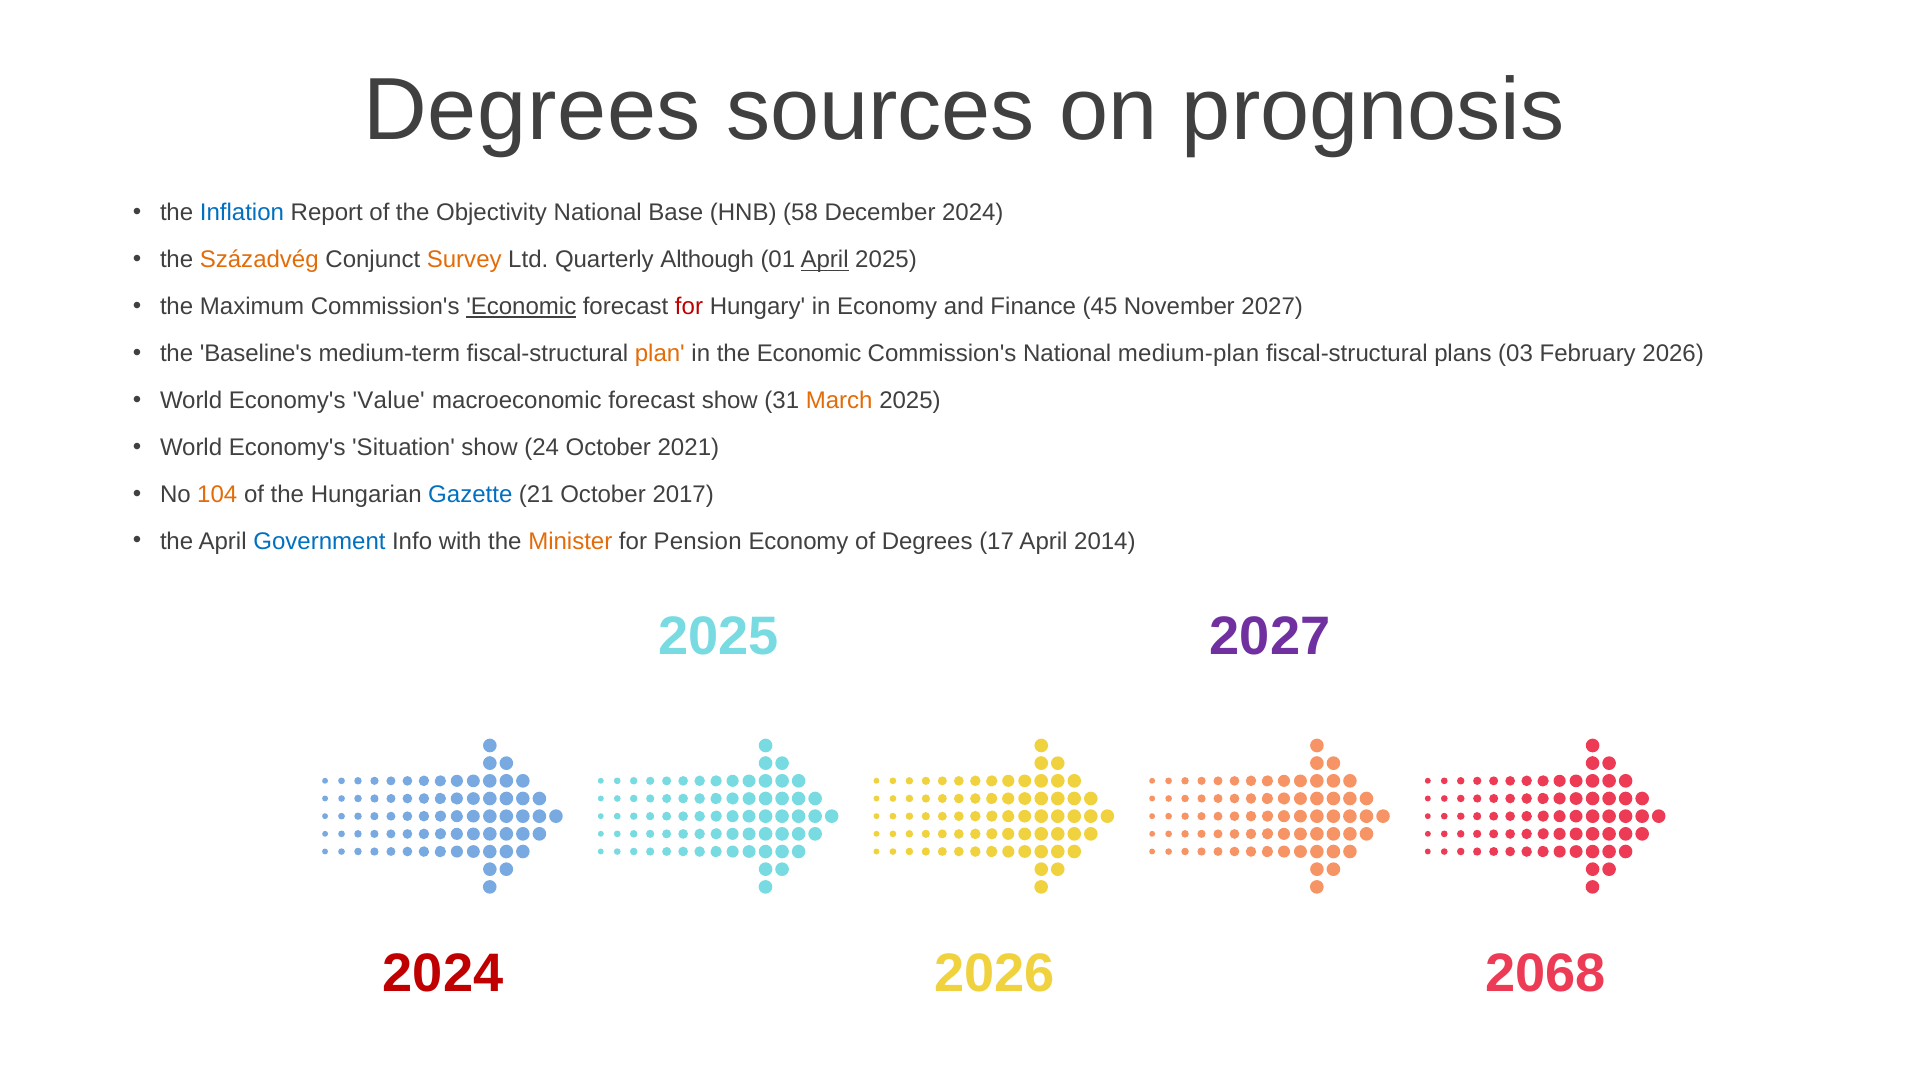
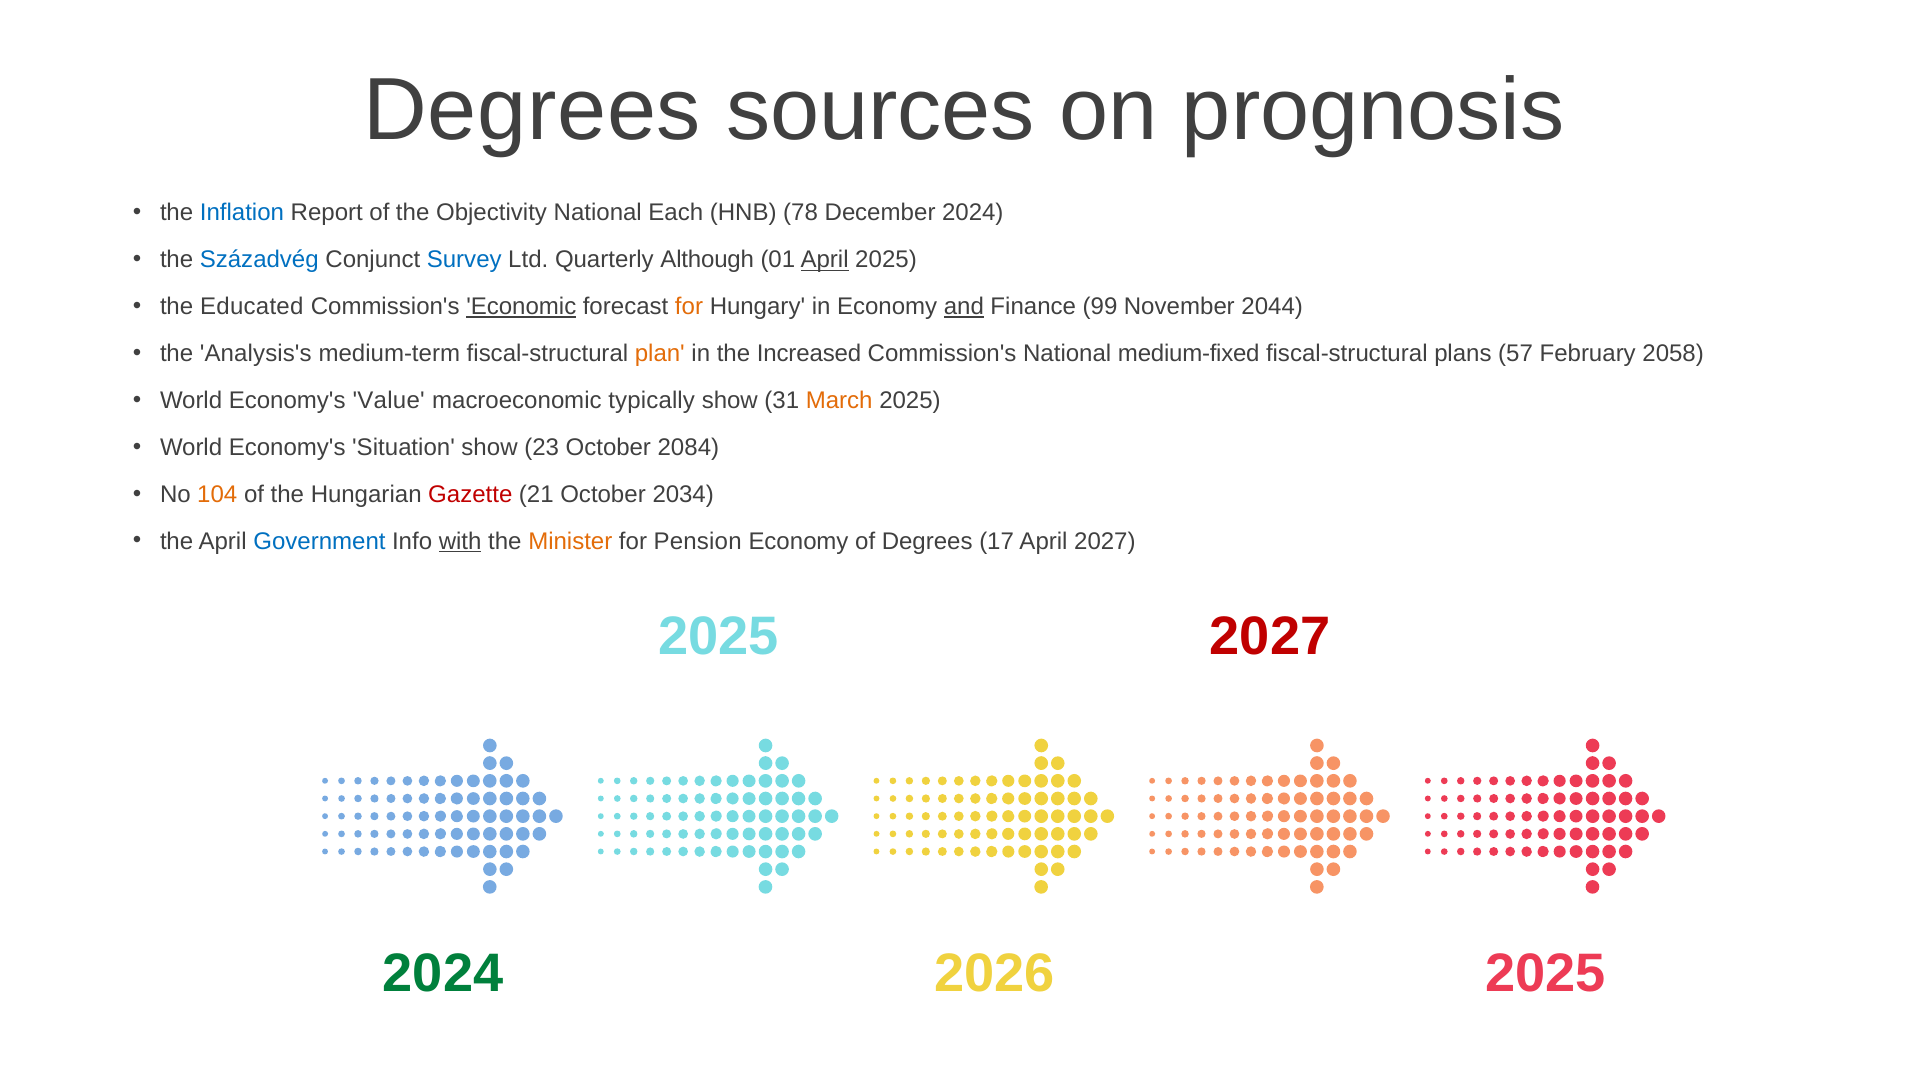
Base: Base -> Each (676, 213)
58: 58 -> 78 (801, 213)
Századvég colour: orange -> blue (259, 260)
Survey colour: orange -> blue (464, 260)
Maximum: Maximum -> Educated (252, 307)
for colour: red -> orange (689, 307)
and underline: none -> present (964, 307)
45: 45 -> 99 (1100, 307)
November 2027: 2027 -> 2044 (1272, 307)
Baseline's: Baseline's -> Analysis's (256, 354)
the Economic: Economic -> Increased (809, 354)
medium-plan: medium-plan -> medium-fixed (1189, 354)
03: 03 -> 57 (1516, 354)
February 2026: 2026 -> 2058 (1673, 354)
macroeconomic forecast: forecast -> typically (652, 401)
24: 24 -> 23 (542, 447)
2021: 2021 -> 2084 (688, 447)
Gazette colour: blue -> red (470, 494)
2017: 2017 -> 2034 (683, 494)
with underline: none -> present (460, 541)
April 2014: 2014 -> 2027 (1105, 541)
2027 colour: purple -> red (1270, 636)
2024 colour: red -> green (443, 973)
2068: 2068 -> 2025 (1546, 973)
